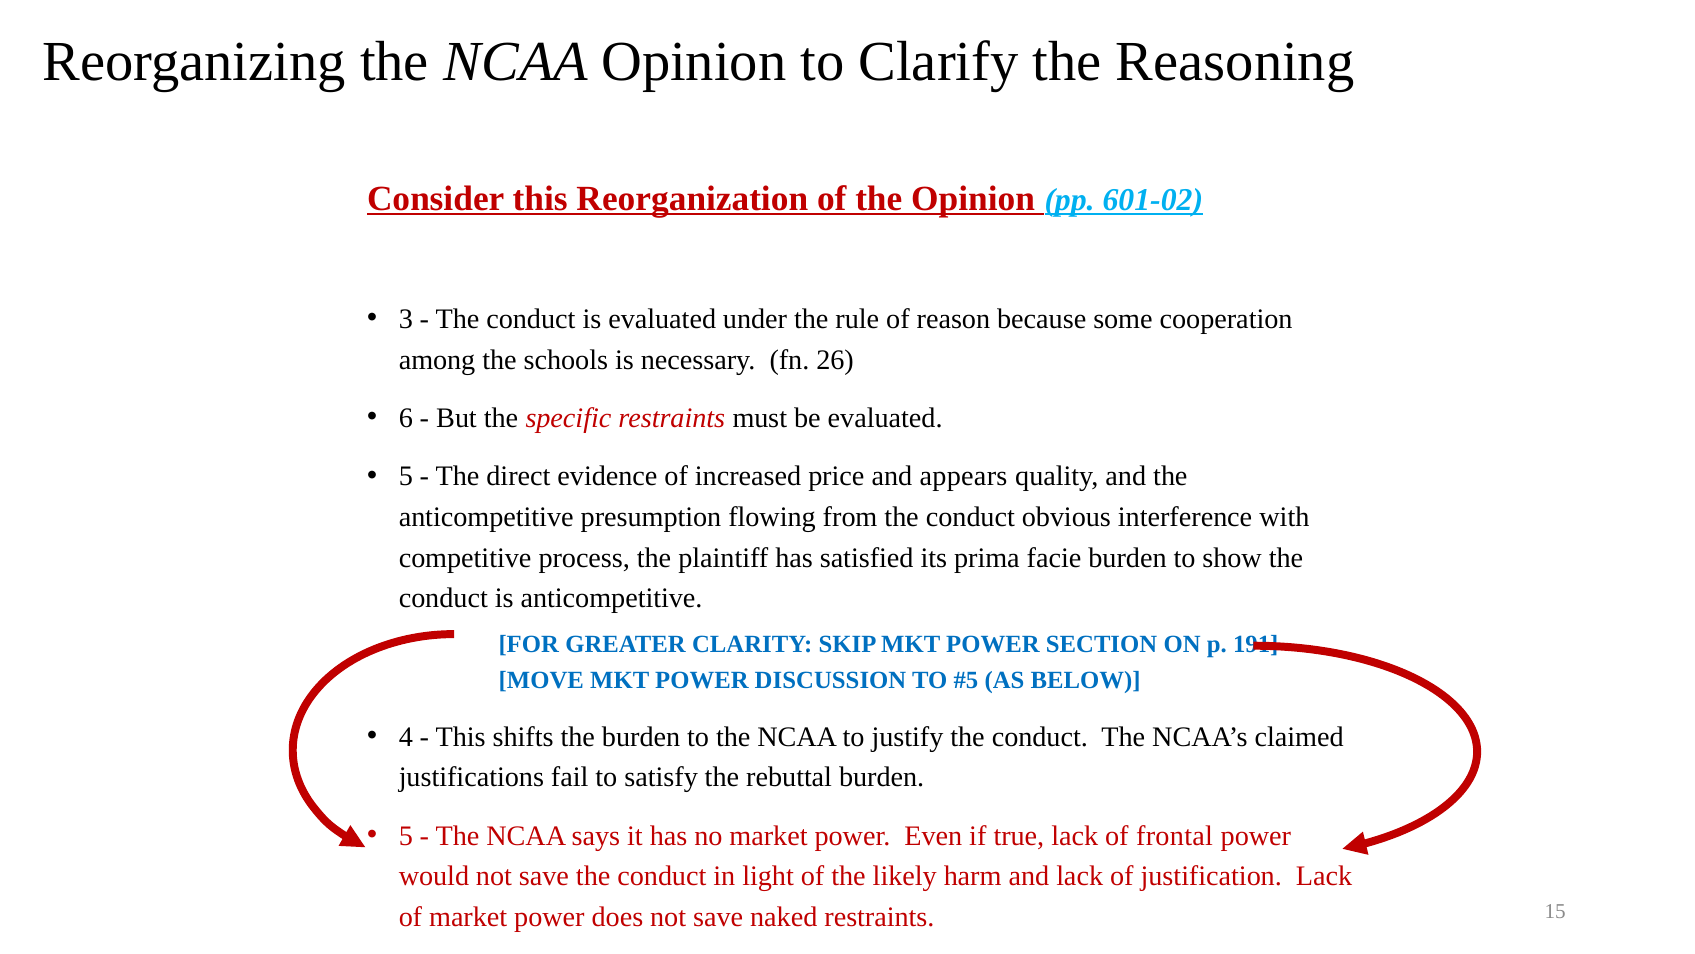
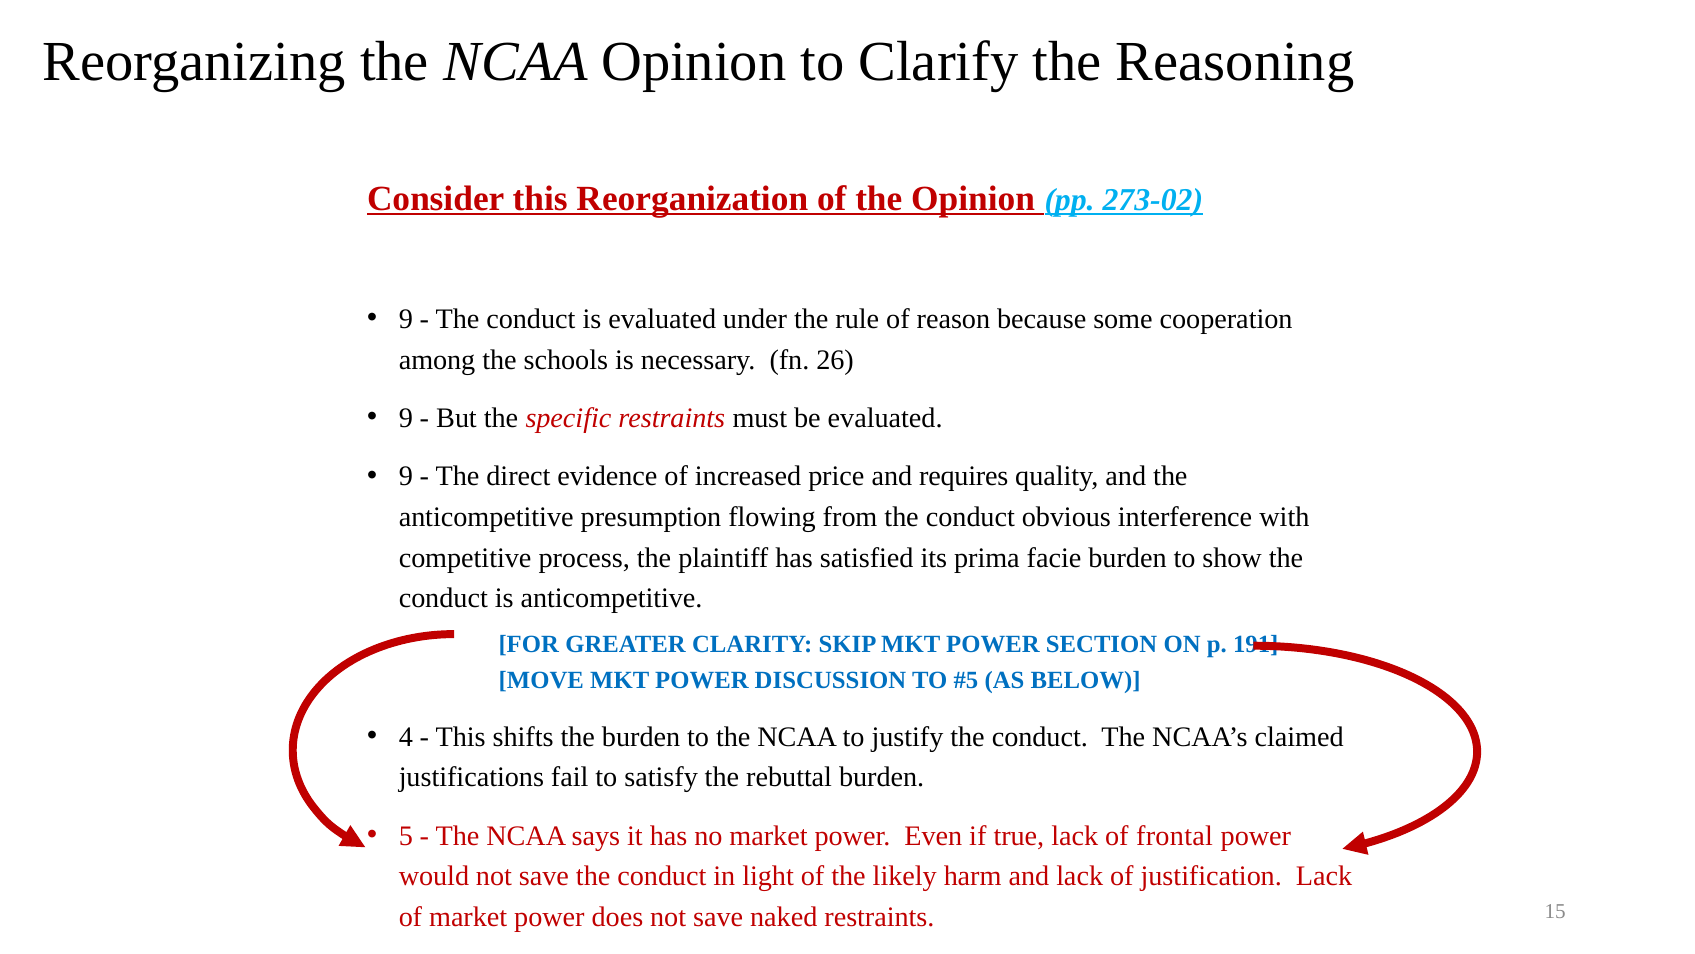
601-02: 601-02 -> 273-02 (1153, 200)
3: 3 -> 9 (406, 319)
6: 6 -> 9 (406, 418)
5: 5 -> 9 (406, 476)
appears: appears -> requires (964, 476)
